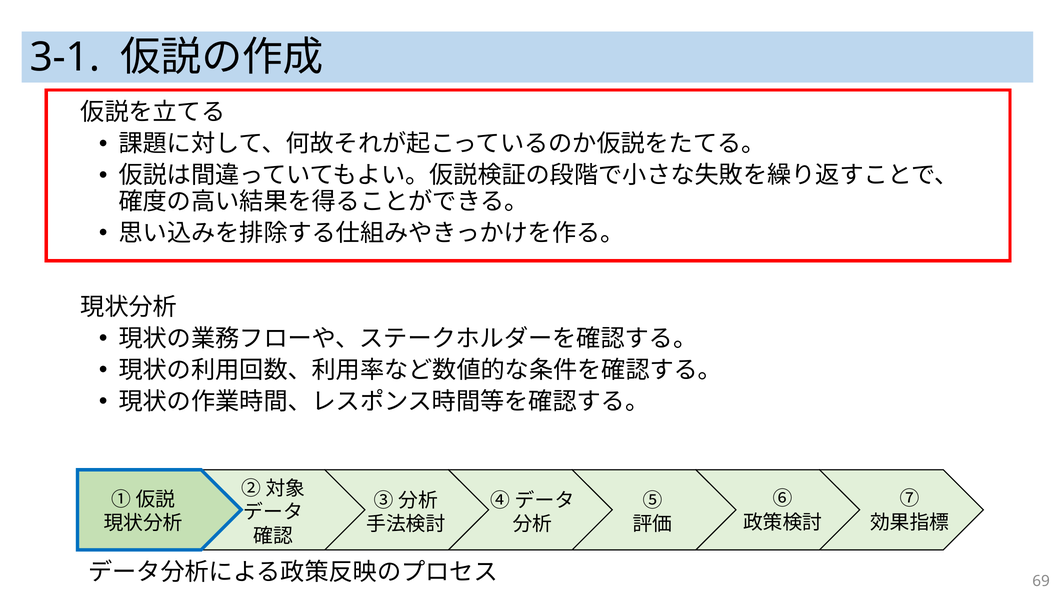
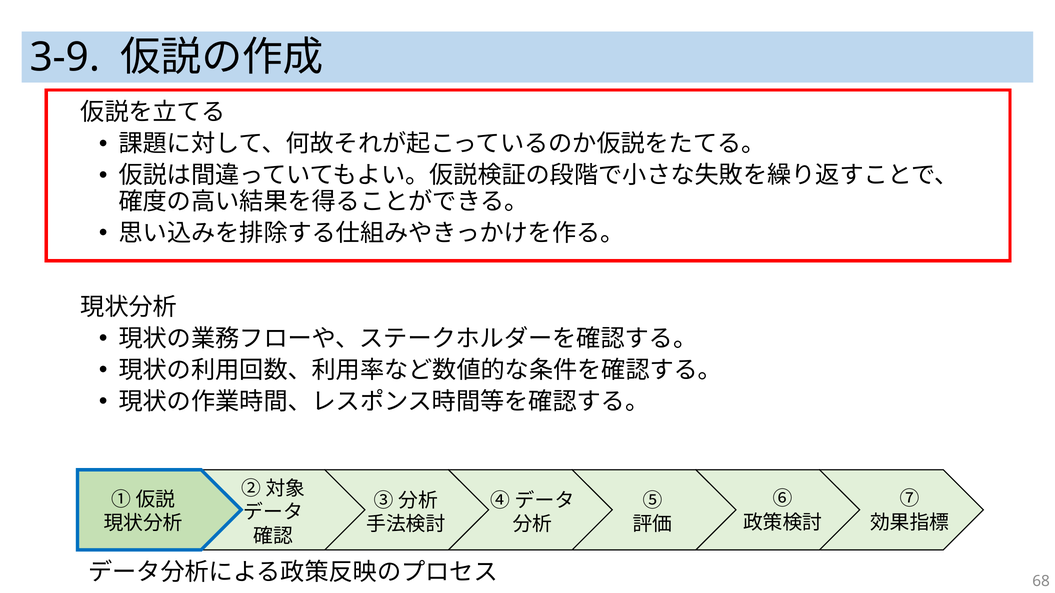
3-1: 3-1 -> 3-9 (65, 57)
69: 69 -> 68 (1041, 581)
